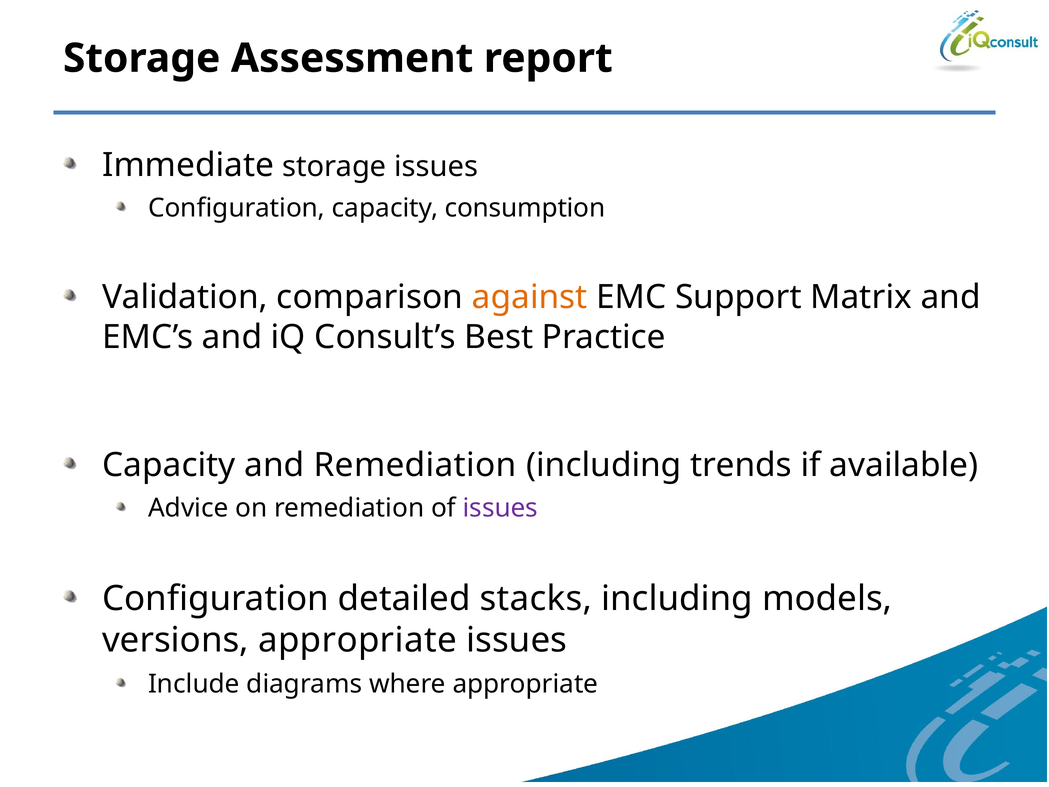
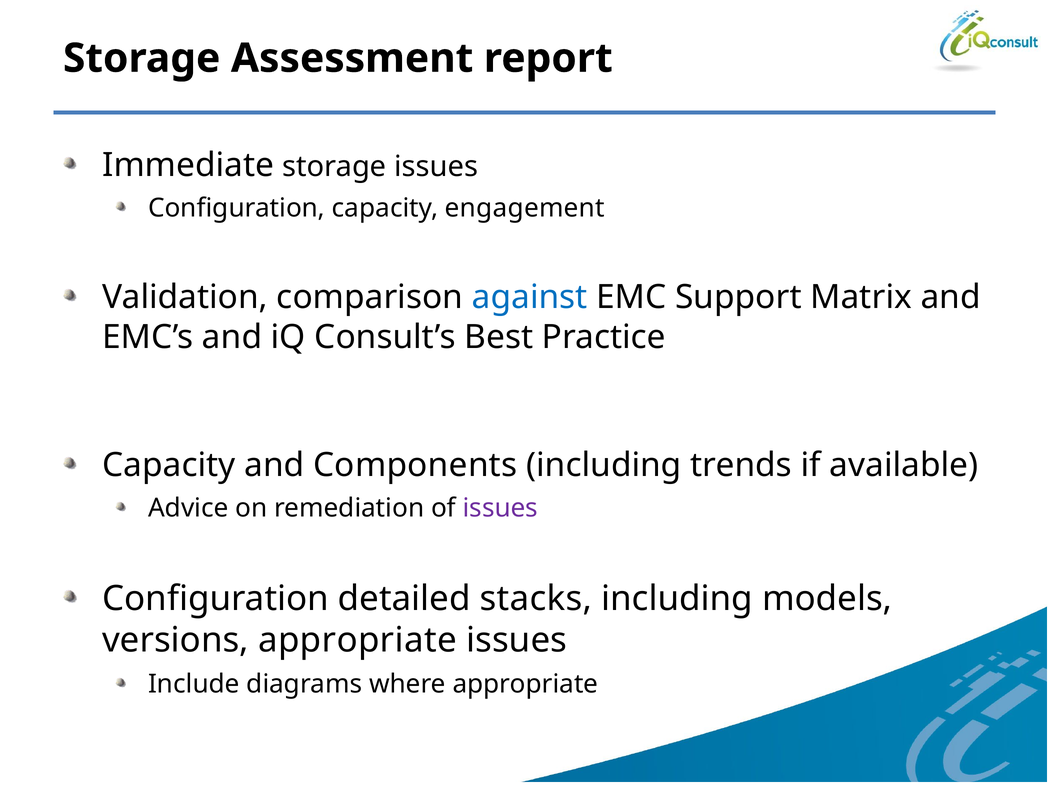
consumption: consumption -> engagement (525, 208)
against colour: orange -> blue (530, 297)
and Remediation: Remediation -> Components (415, 465)
